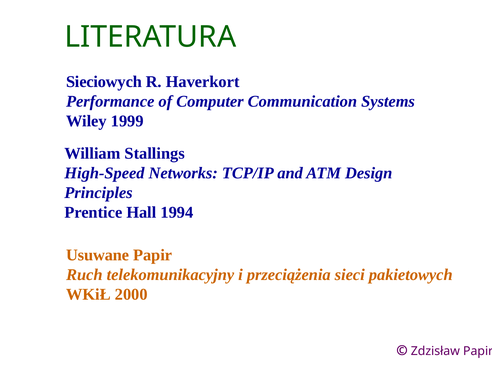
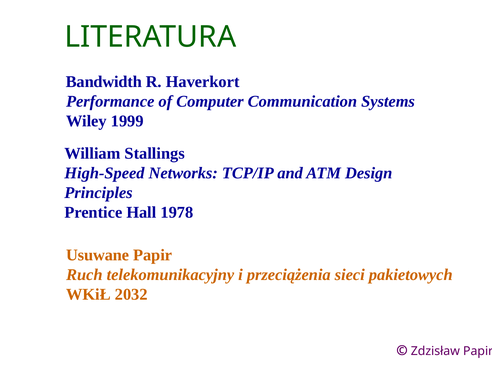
Sieciowych: Sieciowych -> Bandwidth (104, 82)
1994: 1994 -> 1978 (177, 213)
2000: 2000 -> 2032 (131, 295)
